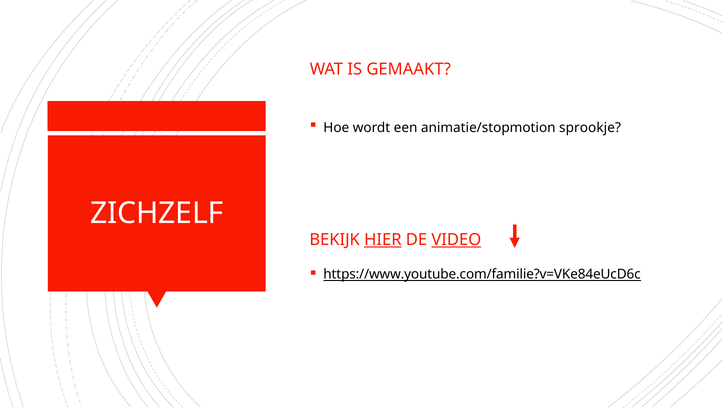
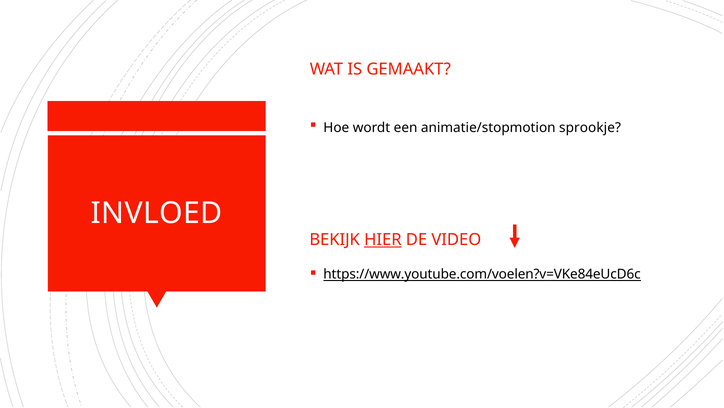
ZICHZELF: ZICHZELF -> INVLOED (157, 213)
VIDEO underline: present -> none (456, 239)
https://www.youtube.com/familie?v=VKe84eUcD6c: https://www.youtube.com/familie?v=VKe84eUcD6c -> https://www.youtube.com/voelen?v=VKe84eUcD6c (482, 274)
